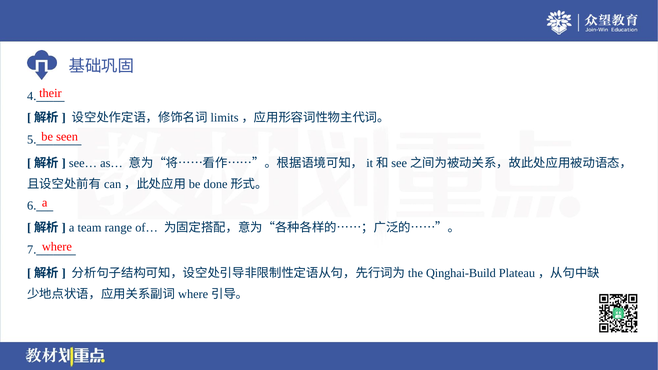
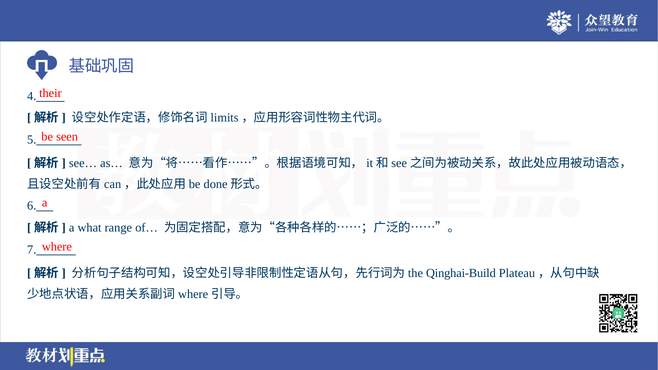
team: team -> what (90, 228)
